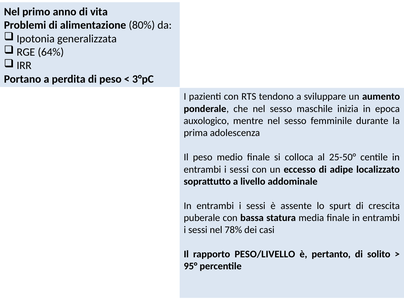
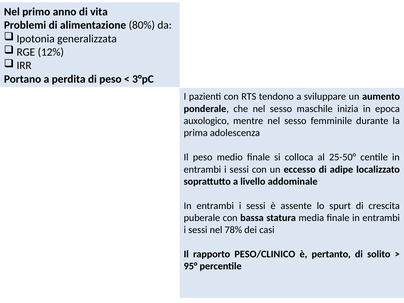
64%: 64% -> 12% (51, 52)
PESO/LIVELLO: PESO/LIVELLO -> PESO/CLINICO (265, 254)
